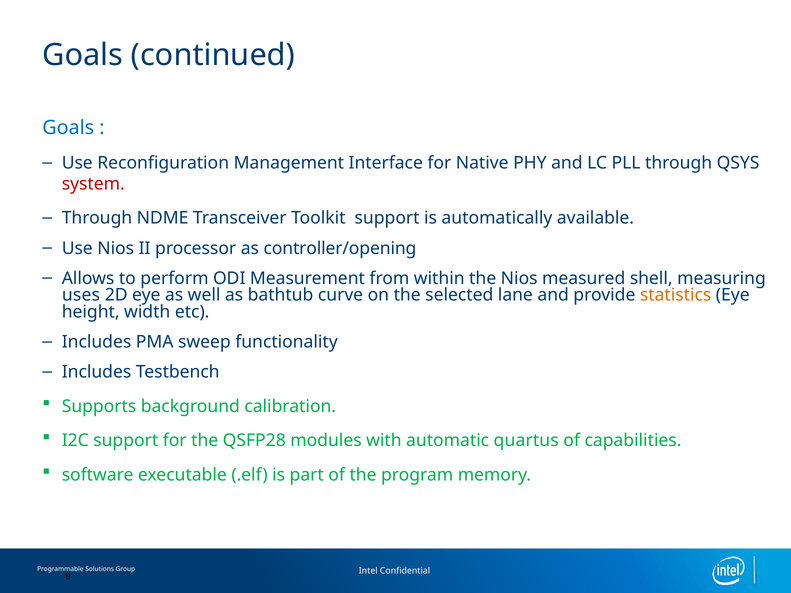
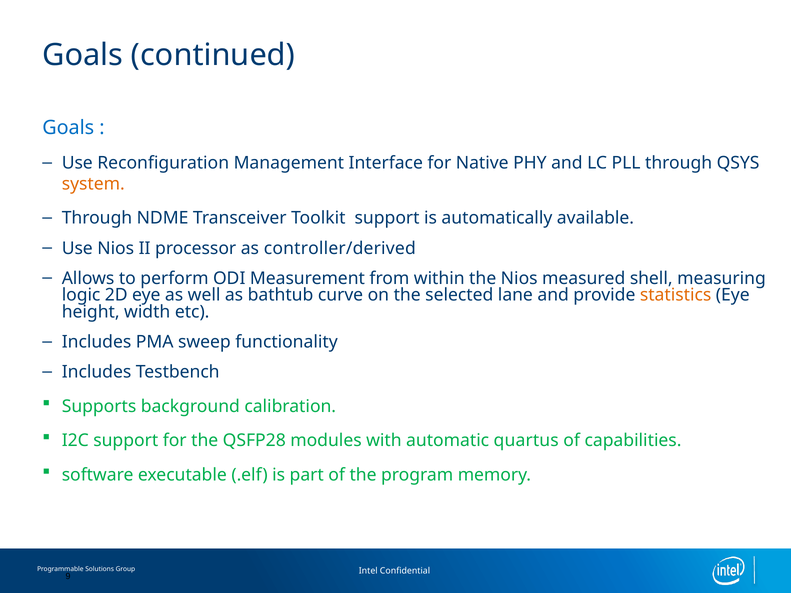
system colour: red -> orange (93, 184)
controller/opening: controller/opening -> controller/derived (340, 248)
uses: uses -> logic (81, 295)
